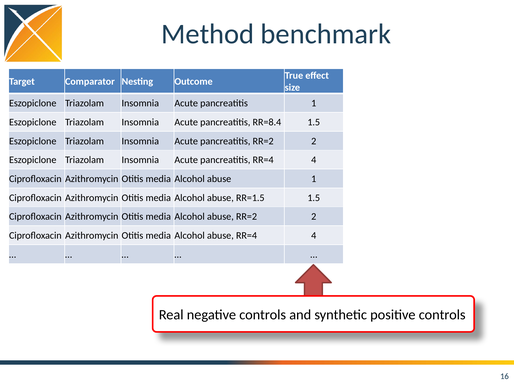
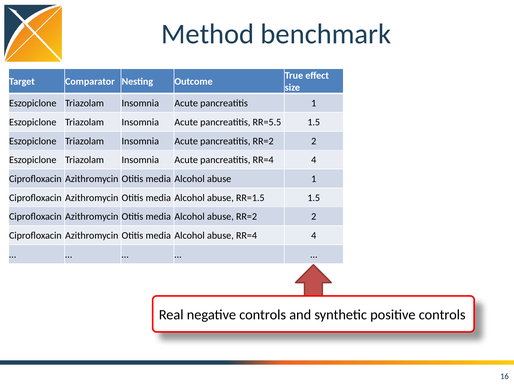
RR=8.4: RR=8.4 -> RR=5.5 (267, 122)
